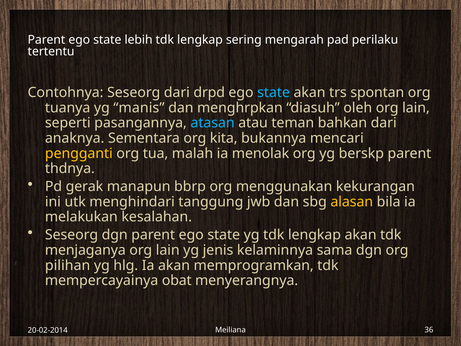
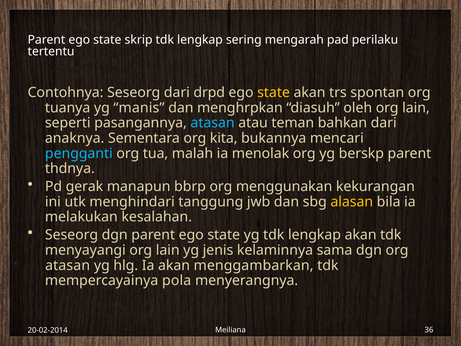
lebih: lebih -> skrip (138, 40)
state colour: light blue -> yellow (274, 92)
pengganti colour: yellow -> light blue (79, 153)
menjaganya: menjaganya -> menyayangi (85, 250)
pilihan: pilihan -> atasan (68, 265)
memprogramkan: memprogramkan -> menggambarkan (254, 265)
obat: obat -> pola (177, 280)
